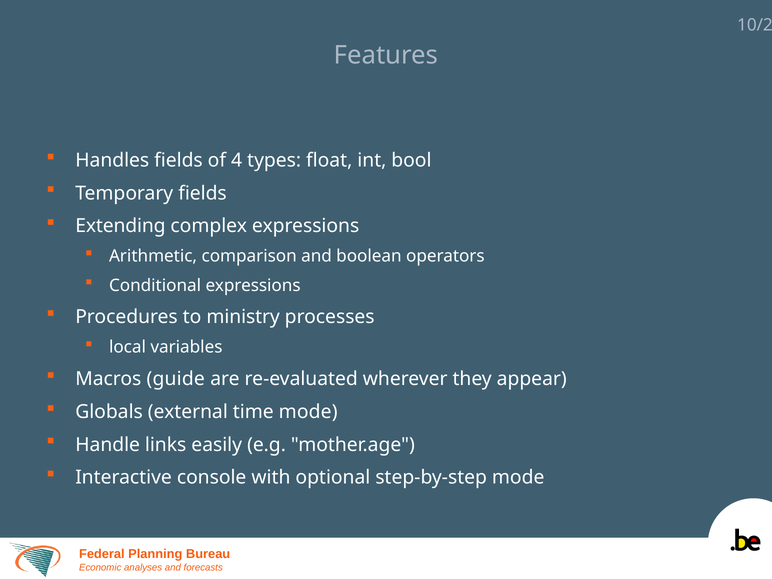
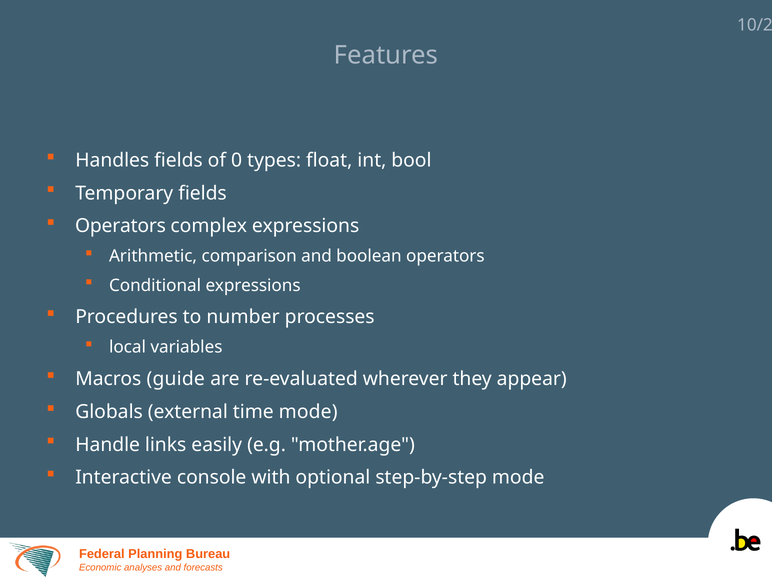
4: 4 -> 0 (237, 160)
Extending: Extending -> Operators (120, 226)
ministry: ministry -> number (243, 317)
